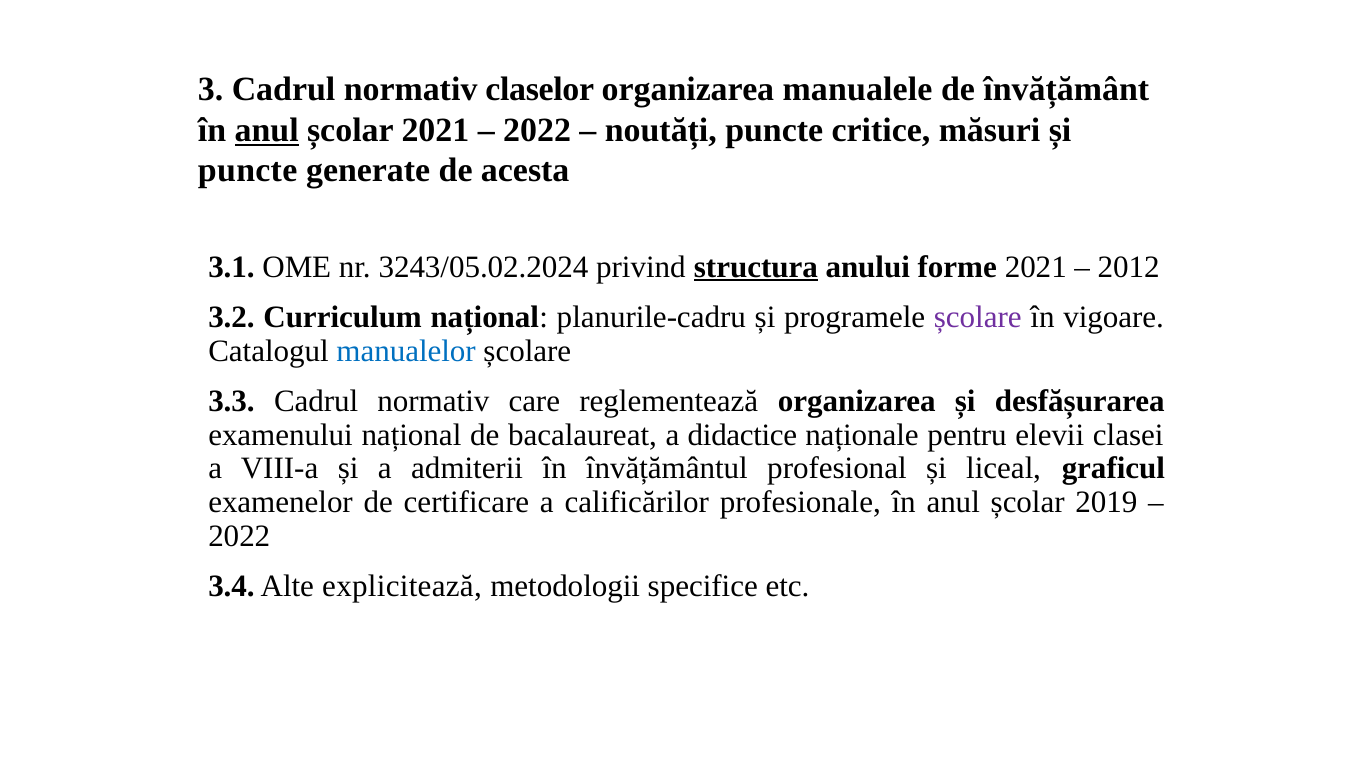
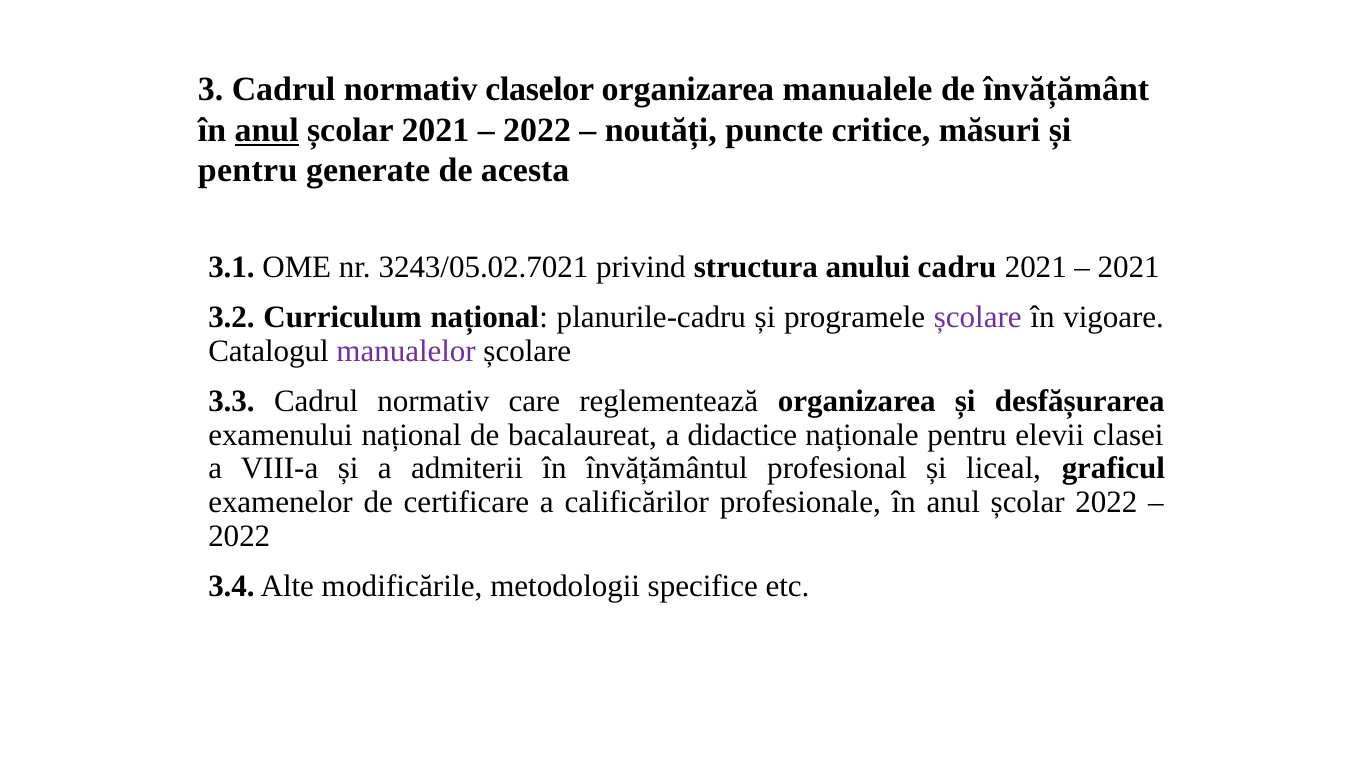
puncte: puncte -> pentru (248, 171)
3243/05.02.2024: 3243/05.02.2024 -> 3243/05.02.7021 (483, 267)
structura underline: present -> none (756, 267)
forme: forme -> cadru (957, 267)
2012: 2012 -> 2021 (1129, 267)
manualelor colour: blue -> purple (406, 351)
școlar 2019: 2019 -> 2022 (1106, 502)
explicitează: explicitează -> modificările (402, 586)
